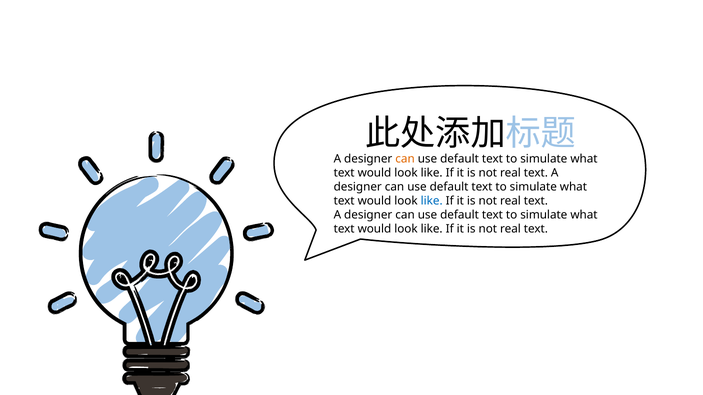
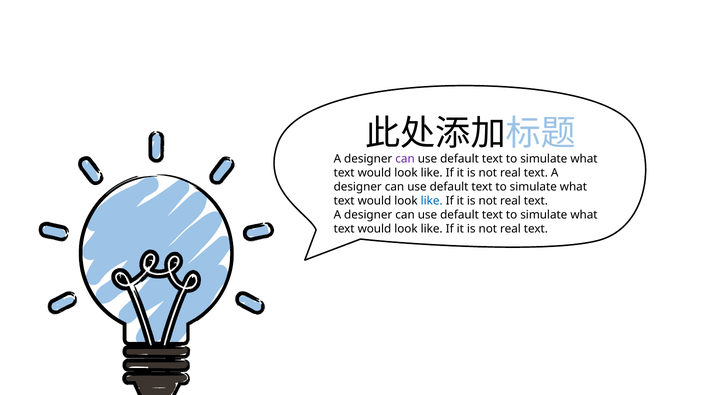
can colour: orange -> purple (405, 159)
